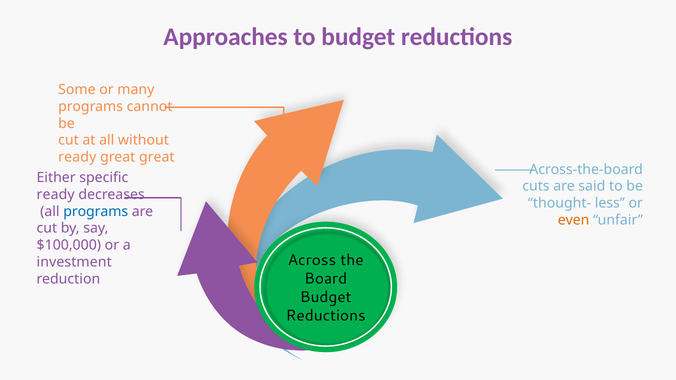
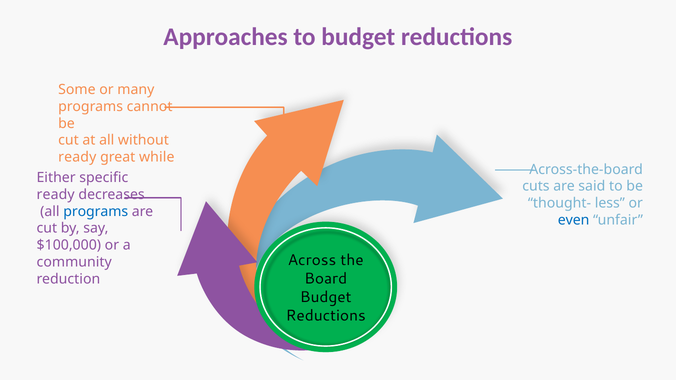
great great: great -> while (157, 157)
even colour: orange -> blue (574, 220)
investment: investment -> community (74, 262)
